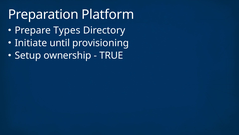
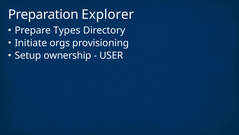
Platform: Platform -> Explorer (108, 14)
until: until -> orgs (60, 43)
TRUE: TRUE -> USER (111, 55)
